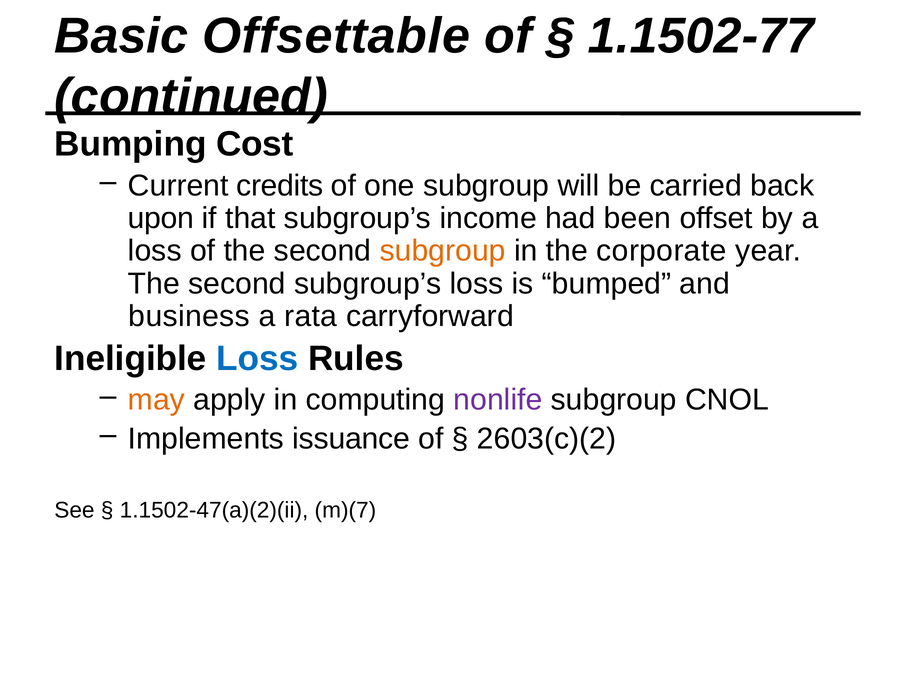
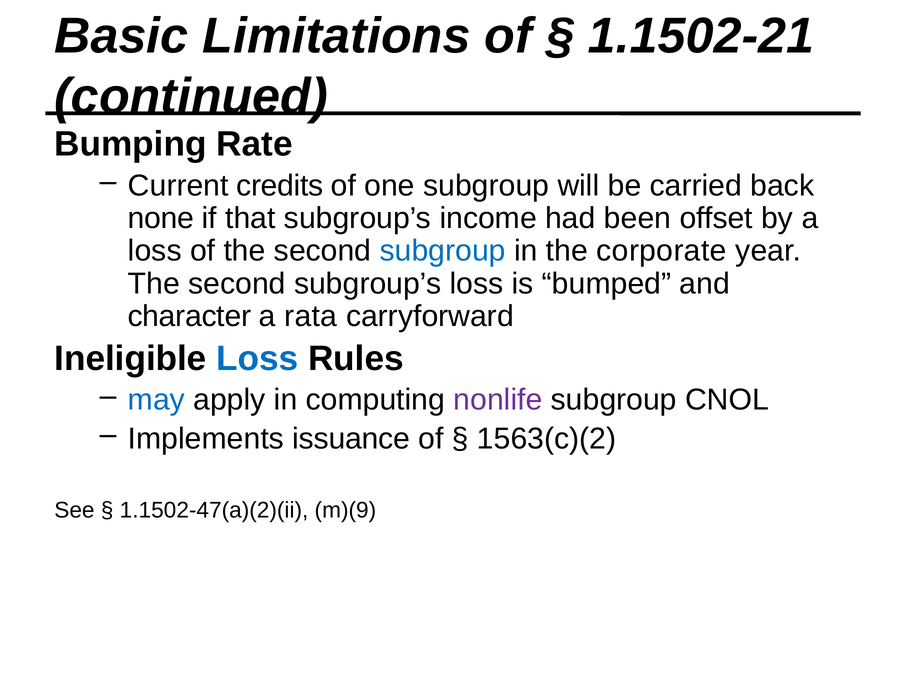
Offsettable: Offsettable -> Limitations (336, 36)
1.1502-77: 1.1502-77 -> 1.1502-21 (701, 36)
Cost: Cost -> Rate (255, 144)
upon: upon -> none (161, 218)
subgroup colour: orange -> blue (443, 251)
business: business -> character (189, 316)
may colour: orange -> blue (156, 400)
2603(c)(2: 2603(c)(2 -> 1563(c)(2 (547, 438)
m)(7: m)(7 -> m)(9 (345, 510)
